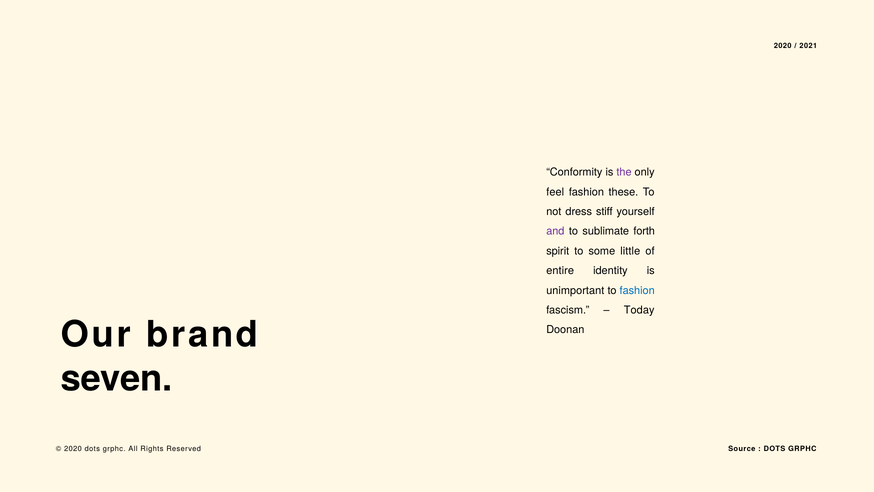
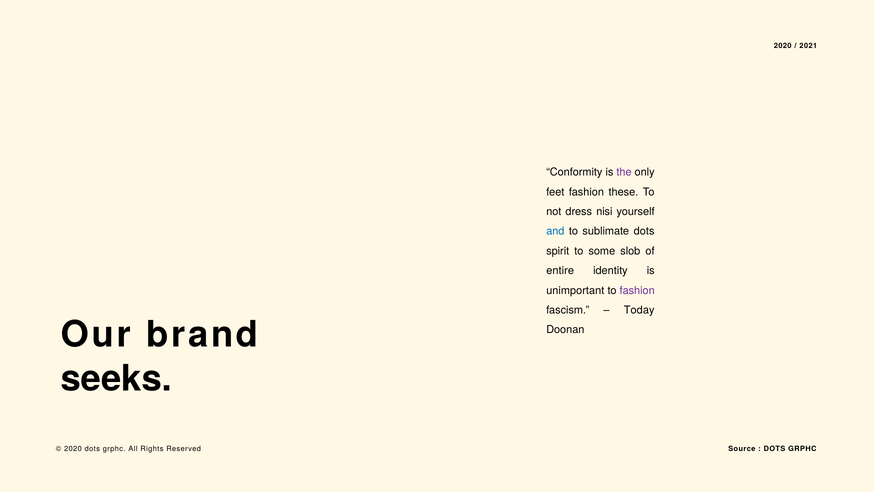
feel: feel -> feet (555, 192)
stiff: stiff -> nisi (604, 212)
and colour: purple -> blue (555, 231)
sublimate forth: forth -> dots (644, 231)
little: little -> slob (630, 251)
fashion colour: blue -> purple (637, 290)
seven: seven -> seeks (116, 378)
